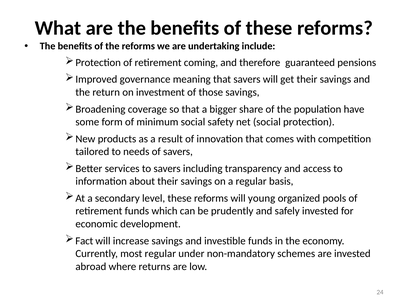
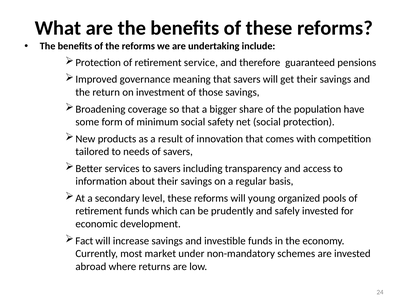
coming: coming -> service (201, 63)
most regular: regular -> market (160, 254)
